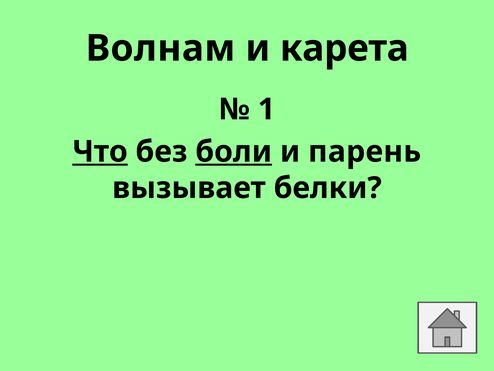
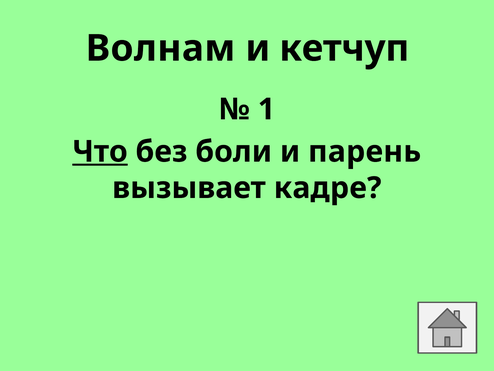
карета: карета -> кетчуп (344, 48)
боли underline: present -> none (234, 151)
белки: белки -> кадре (328, 188)
